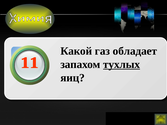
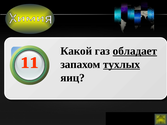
обладает underline: none -> present (135, 51)
